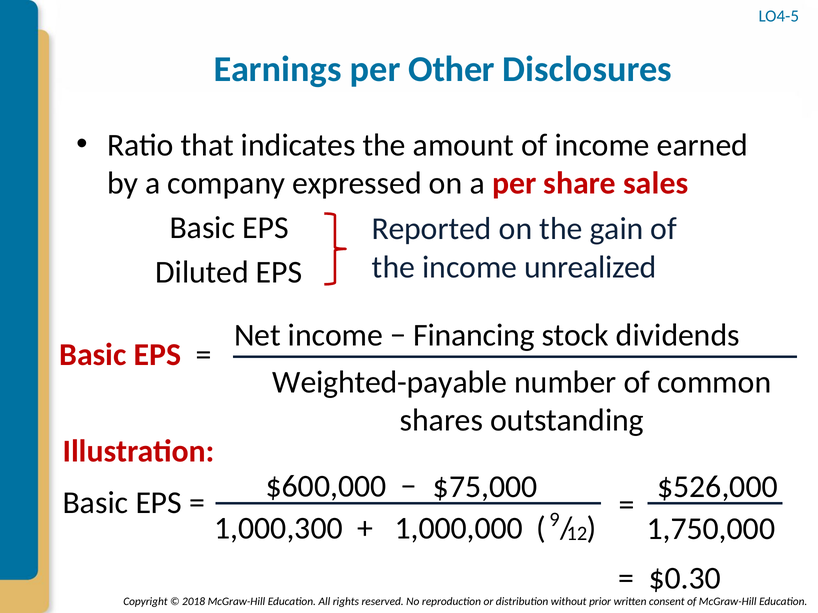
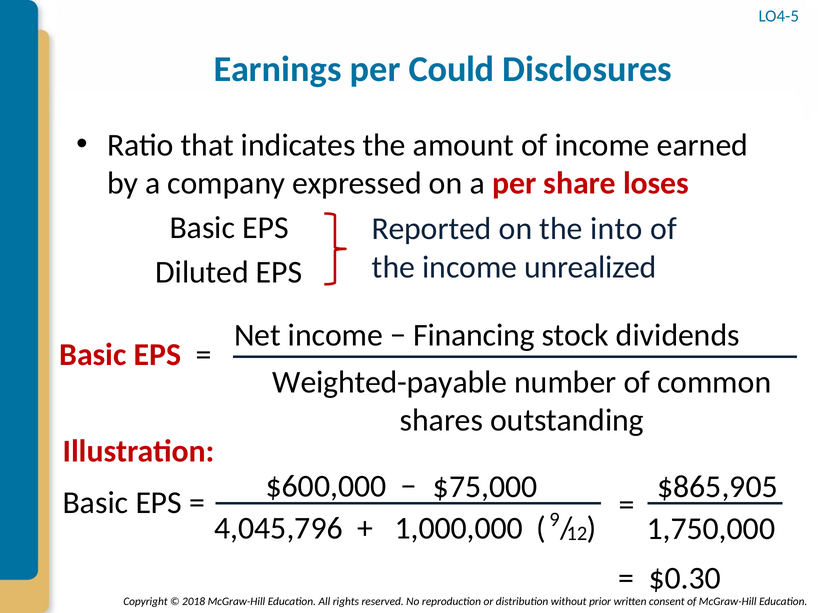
Other: Other -> Could (452, 69)
sales: sales -> loses (656, 183)
gain: gain -> into (616, 229)
$526,000: $526,000 -> $865,905 (717, 487)
1,000,300: 1,000,300 -> 4,045,796 (279, 529)
